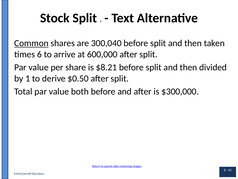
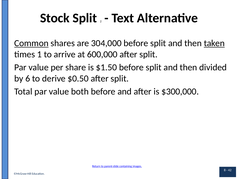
300,040: 300,040 -> 304,000 (106, 43)
taken underline: none -> present (214, 43)
6: 6 -> 1 (39, 54)
$8.21: $8.21 -> $1.50 (106, 67)
1: 1 -> 6 (28, 78)
